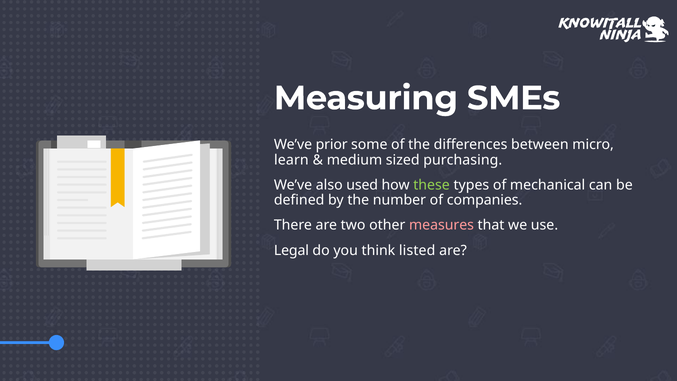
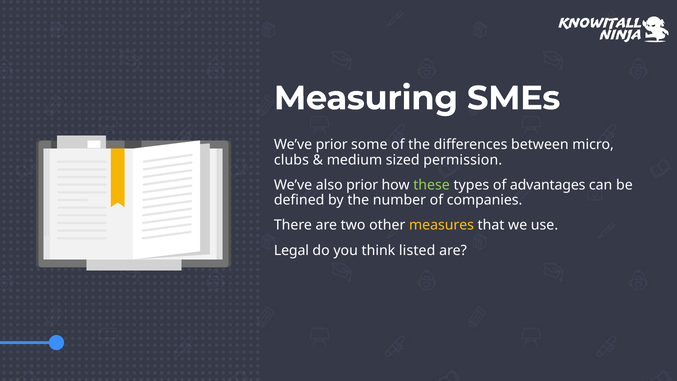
learn: learn -> clubs (291, 160)
purchasing: purchasing -> permission (463, 160)
also used: used -> prior (362, 185)
mechanical: mechanical -> advantages (548, 185)
measures colour: pink -> yellow (441, 225)
